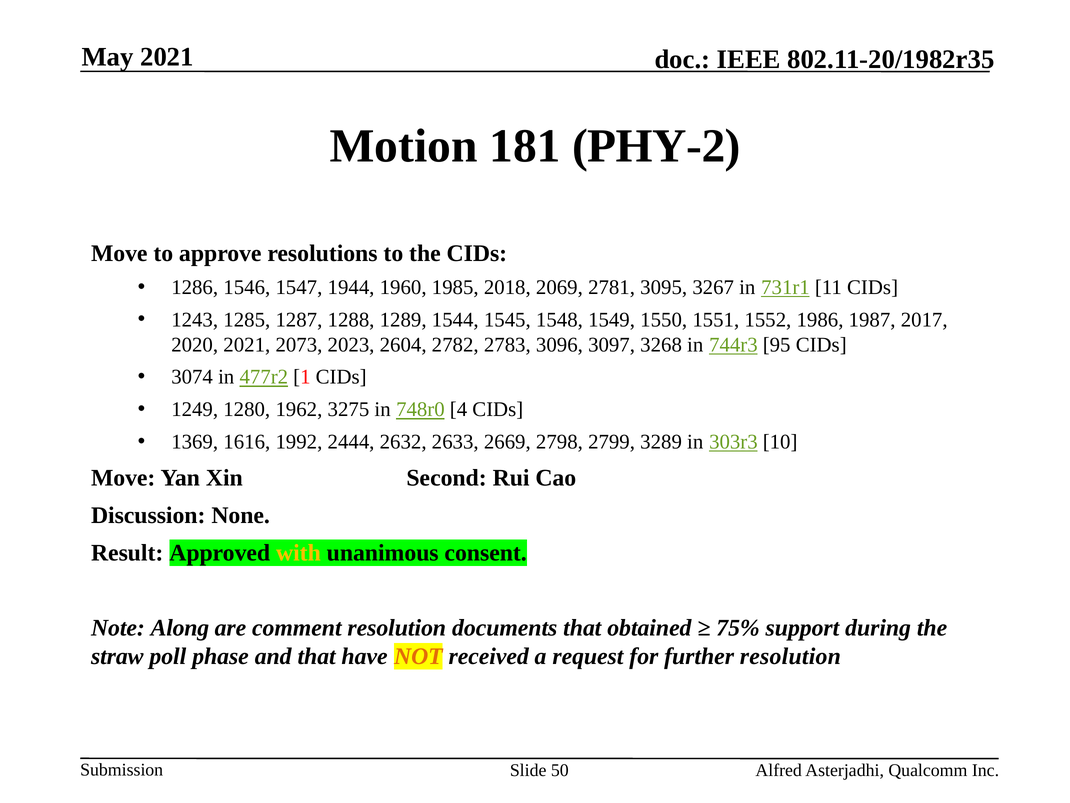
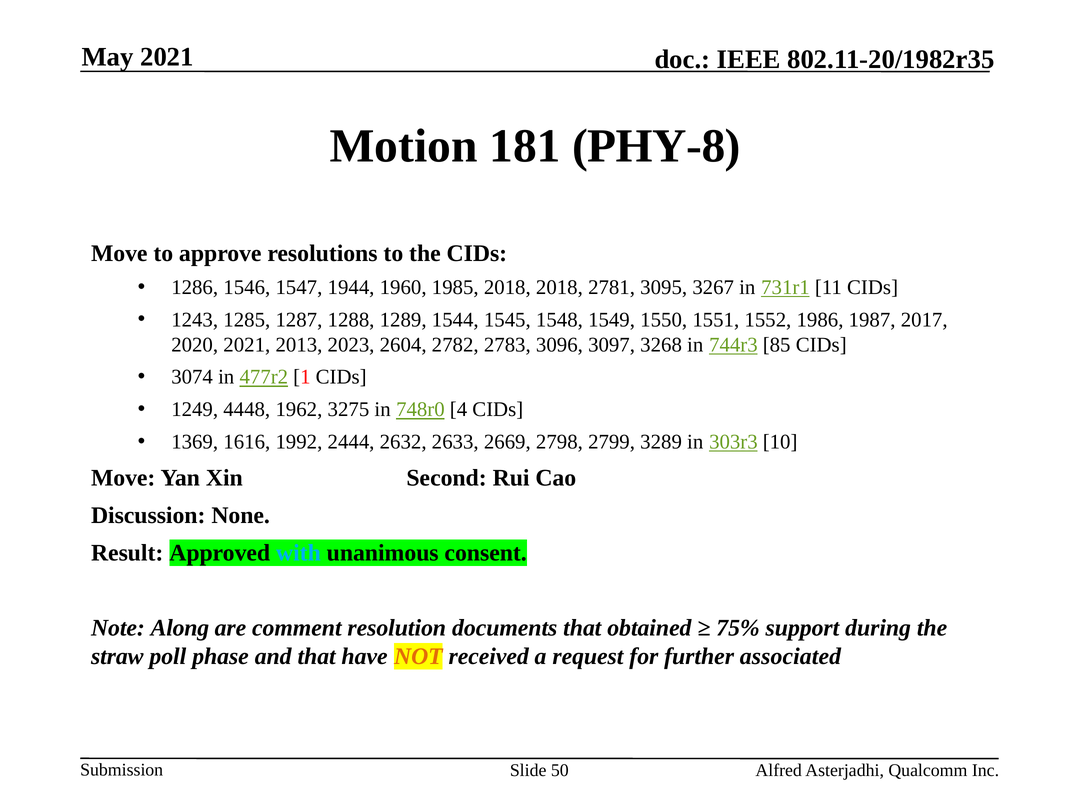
PHY-2: PHY-2 -> PHY-8 (656, 146)
2018 2069: 2069 -> 2018 (559, 287)
2073: 2073 -> 2013 (299, 344)
95: 95 -> 85 (777, 344)
1280: 1280 -> 4448 (247, 409)
with colour: yellow -> light blue (298, 552)
further resolution: resolution -> associated (790, 656)
